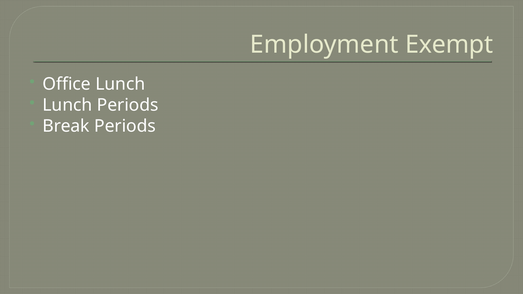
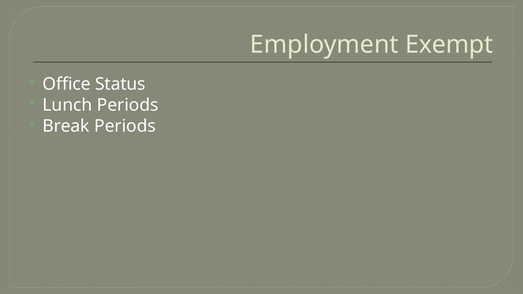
Office Lunch: Lunch -> Status (120, 84)
